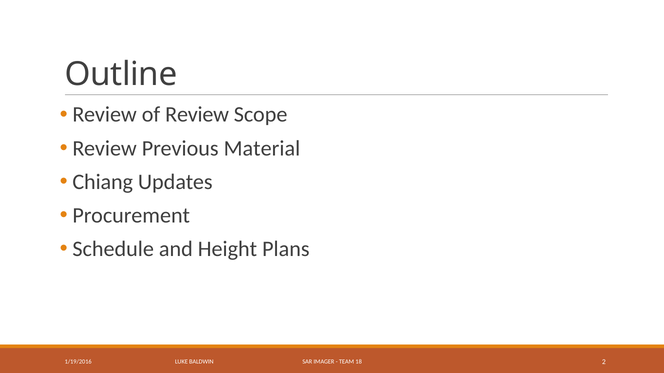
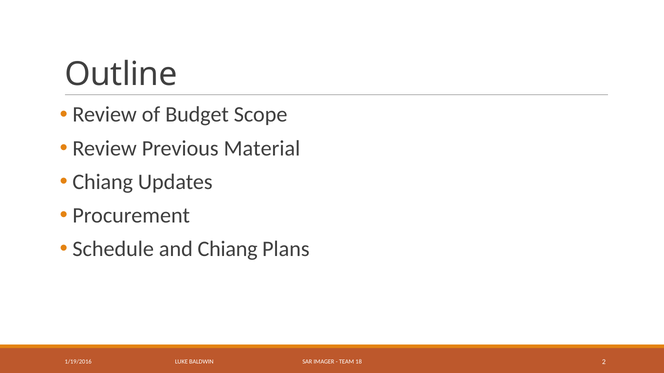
of Review: Review -> Budget (197, 115)
and Height: Height -> Chiang (228, 249)
